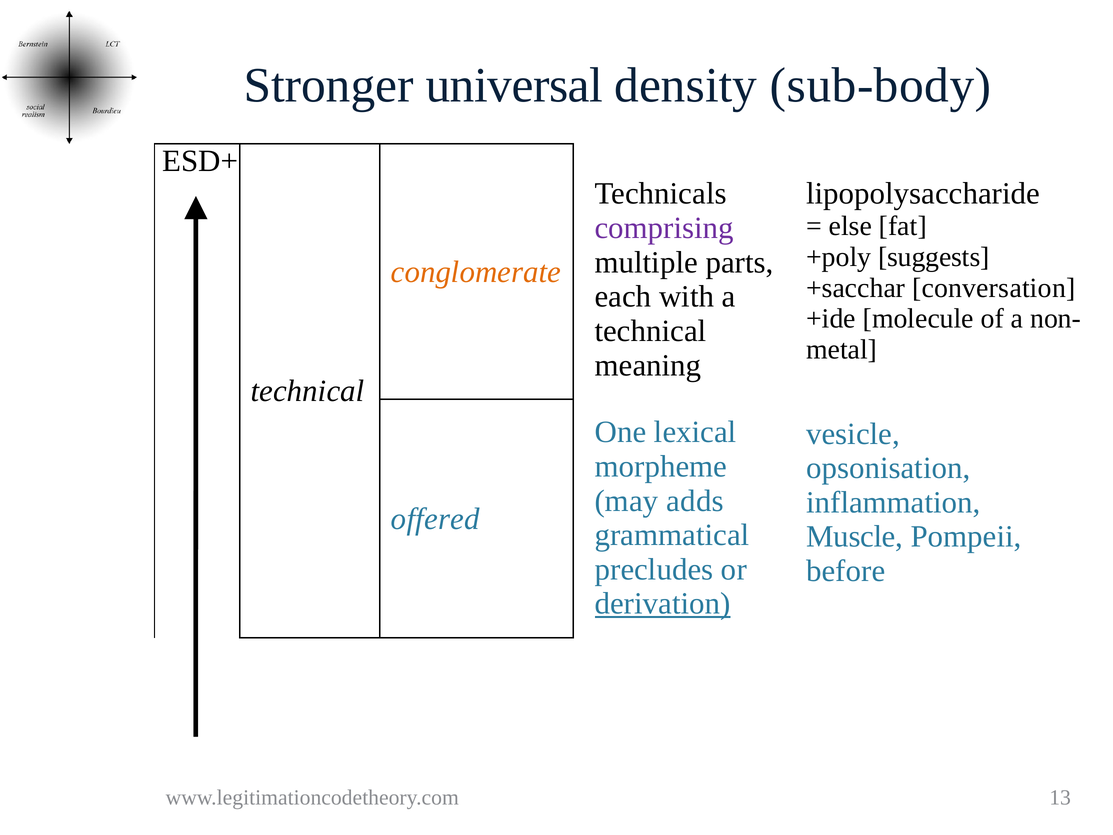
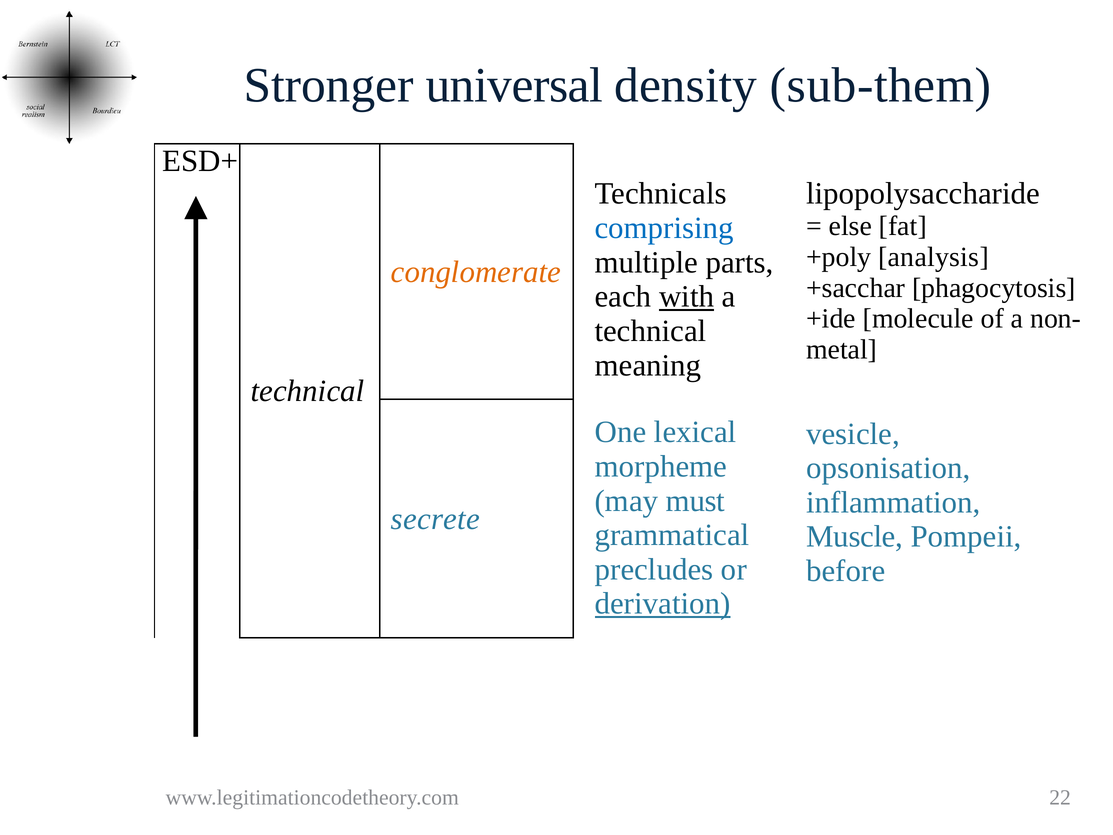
sub-body: sub-body -> sub-them (881, 85)
comprising colour: purple -> blue (664, 228)
suggests: suggests -> analysis (934, 257)
conversation: conversation -> phagocytosis (994, 288)
with underline: none -> present (687, 297)
adds: adds -> must (695, 501)
offered: offered -> secrete (435, 519)
13: 13 -> 22 (1060, 797)
